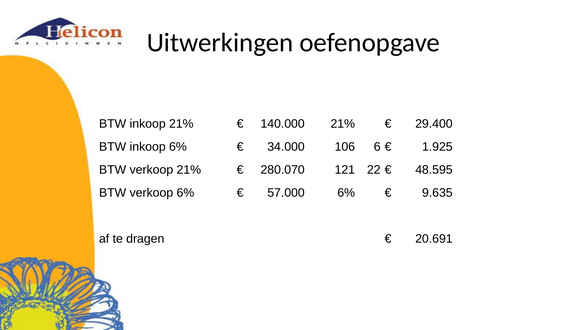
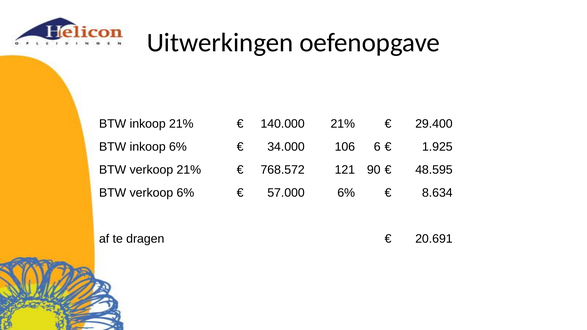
280.070: 280.070 -> 768.572 (283, 170)
22: 22 -> 90 (374, 170)
9.635: 9.635 -> 8.634 (437, 193)
